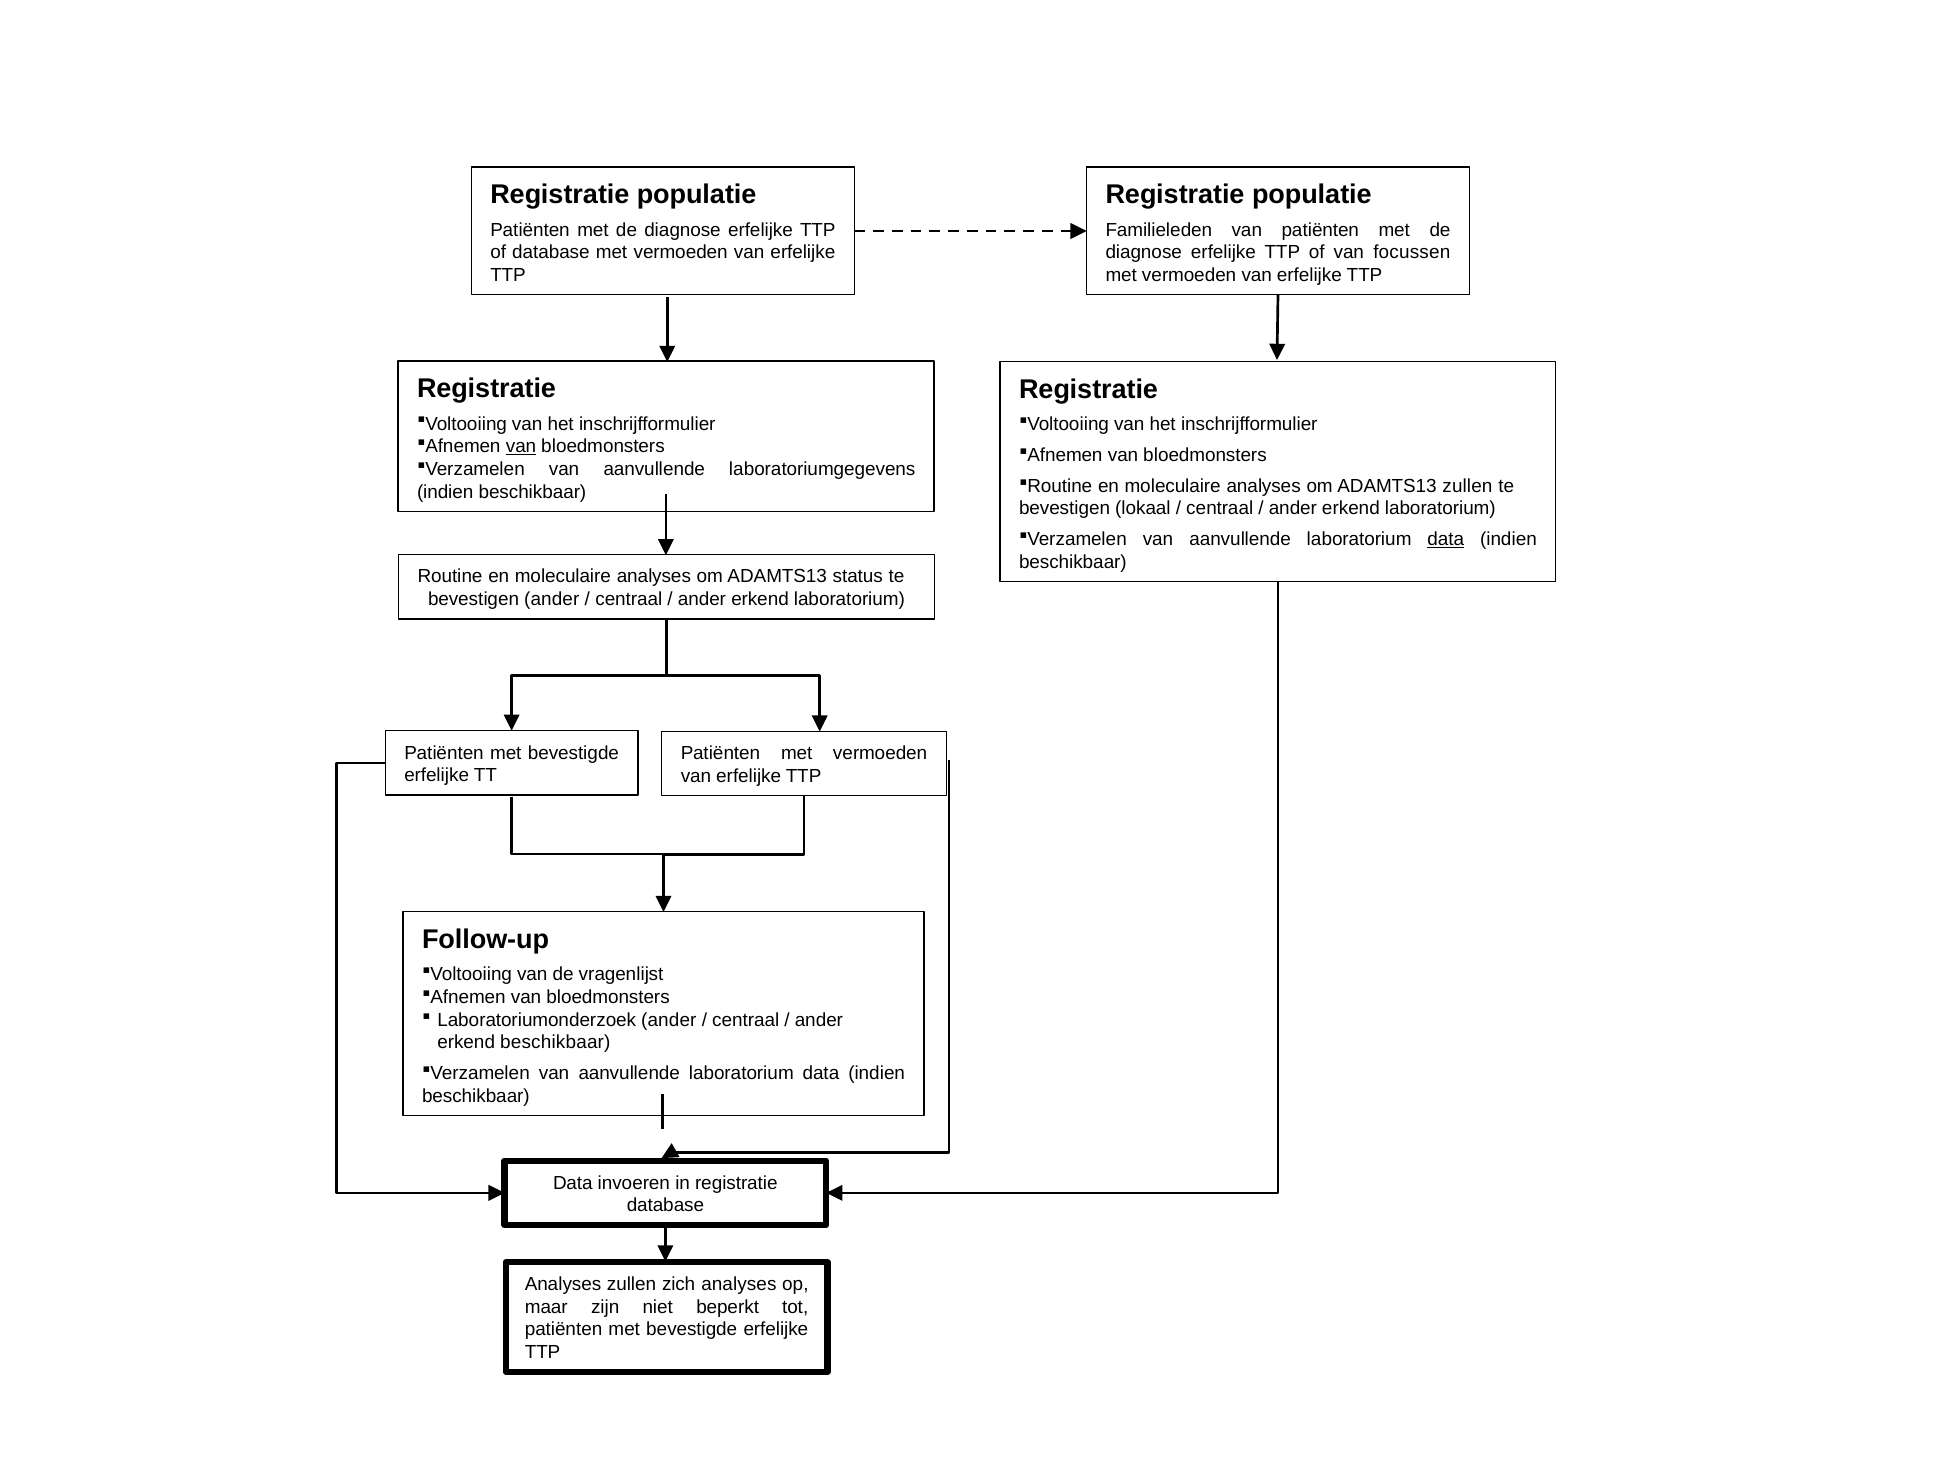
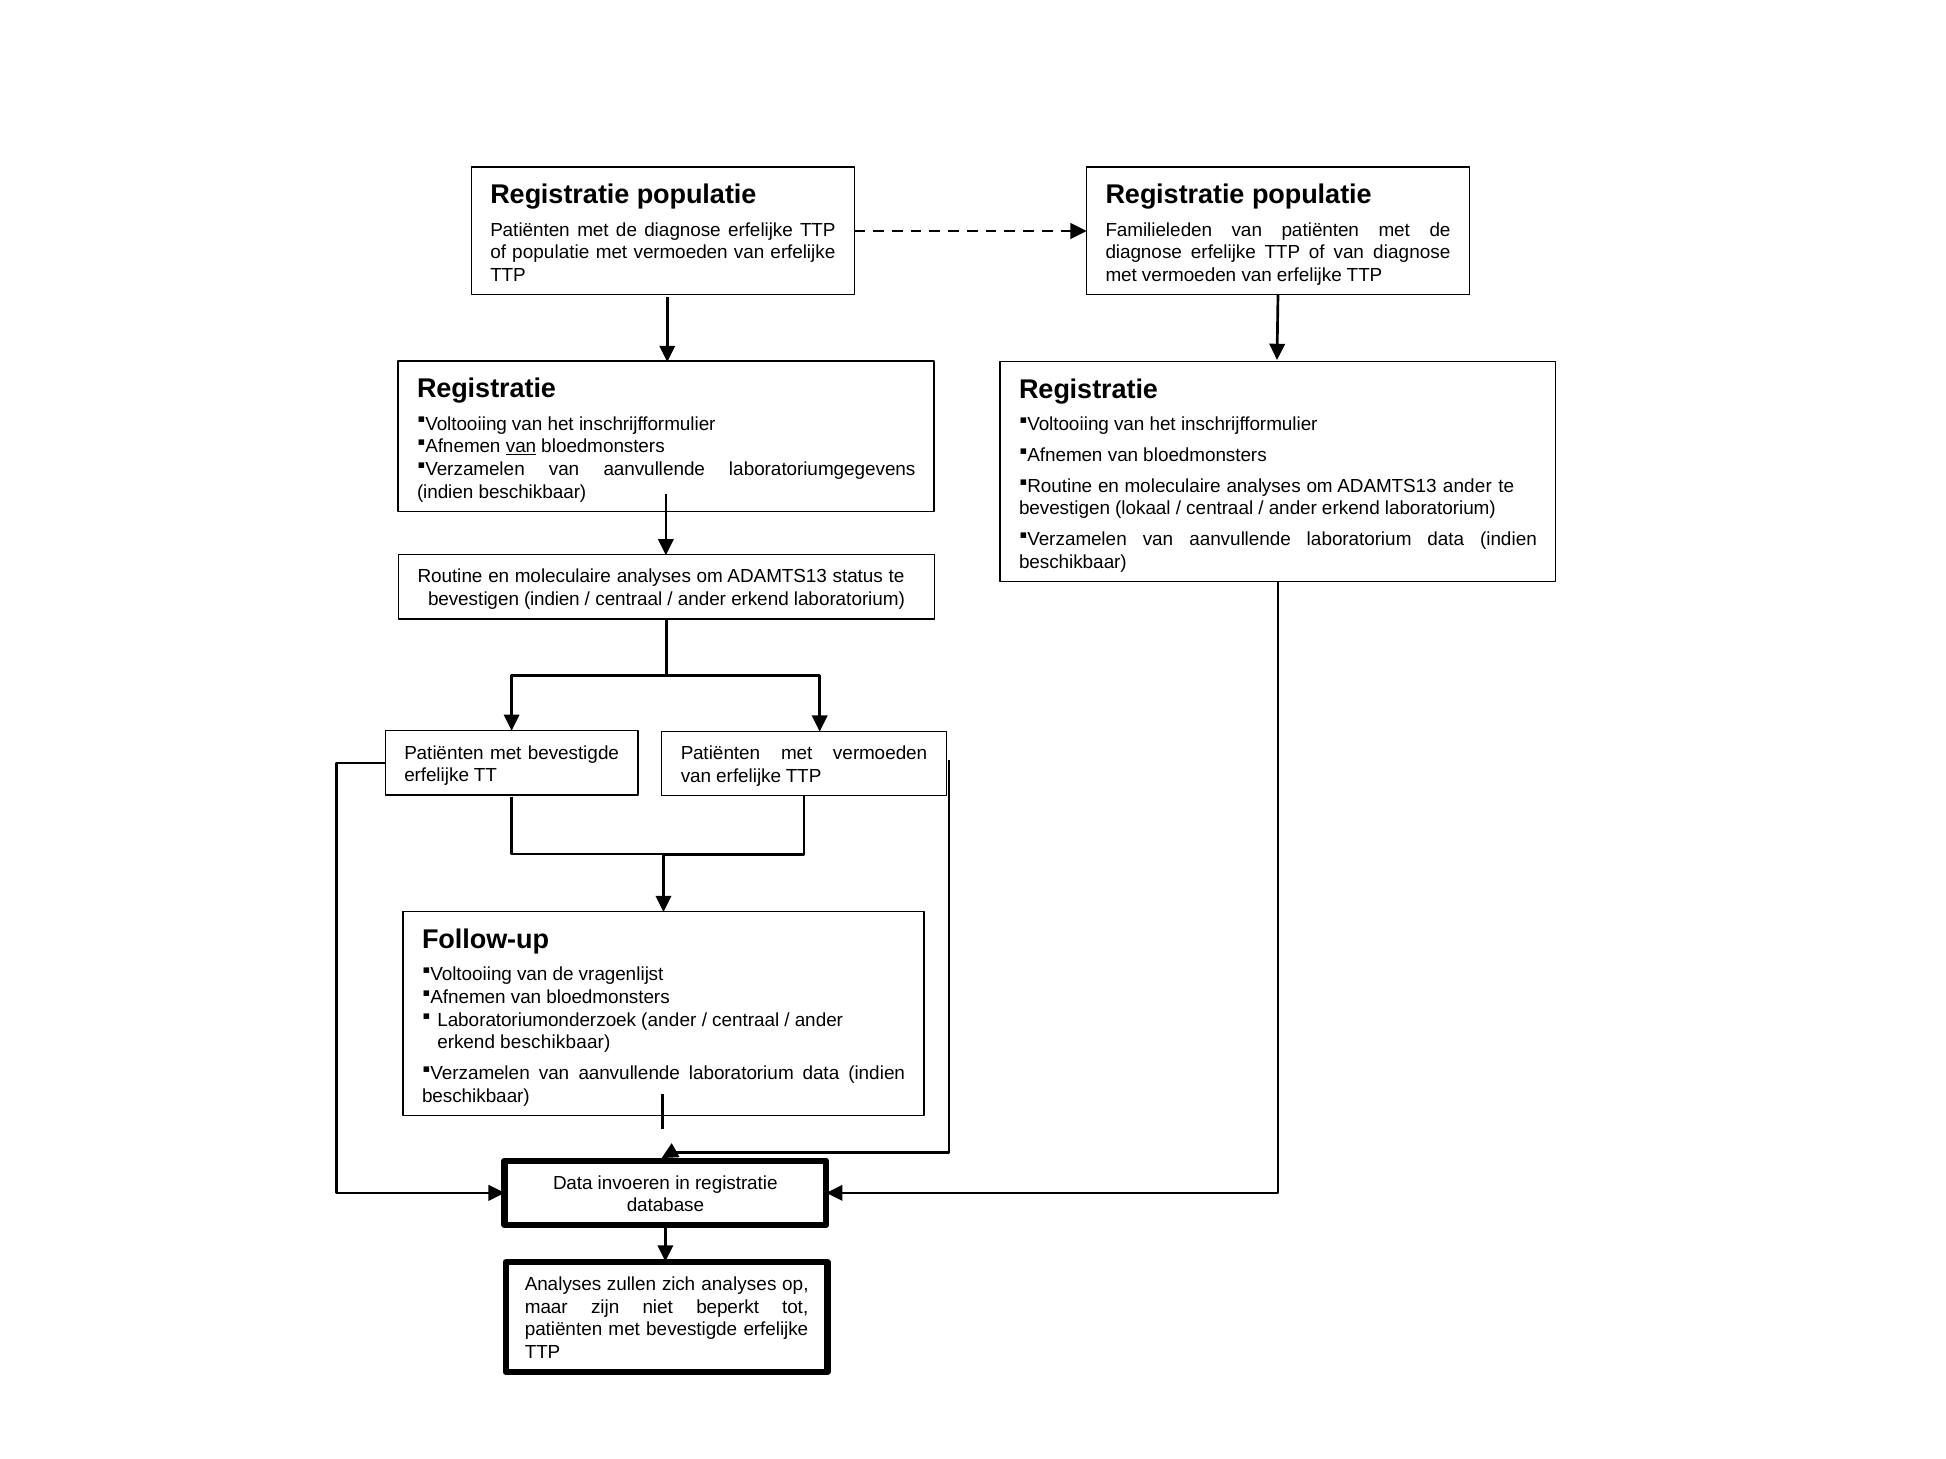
of database: database -> populatie (551, 253)
van focussen: focussen -> diagnose (1412, 253)
ADAMTS13 zullen: zullen -> ander (1467, 486)
data underline: present -> none (1446, 540)
bevestigen ander: ander -> indien (552, 600)
